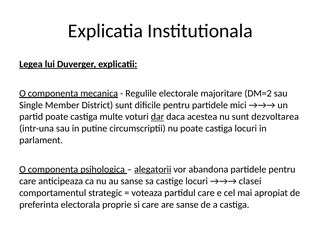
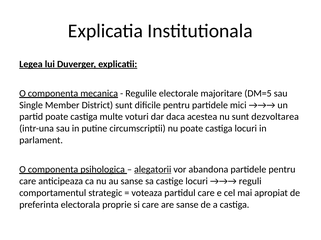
DM=2: DM=2 -> DM=5 (258, 94)
dar underline: present -> none (157, 117)
clasei: clasei -> reguli (250, 182)
